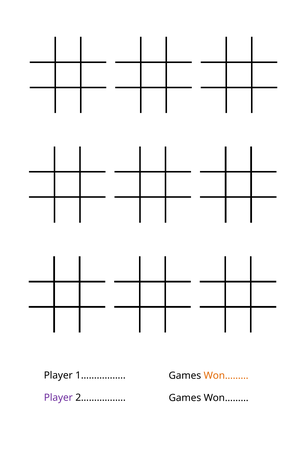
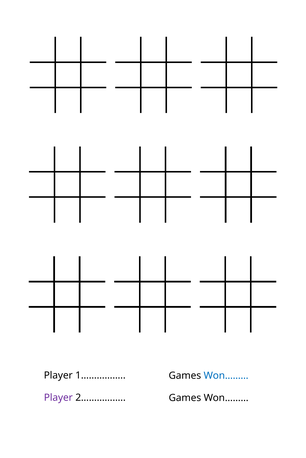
Won……… colour: orange -> blue (226, 376)
